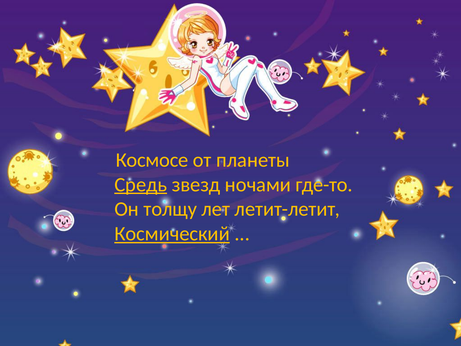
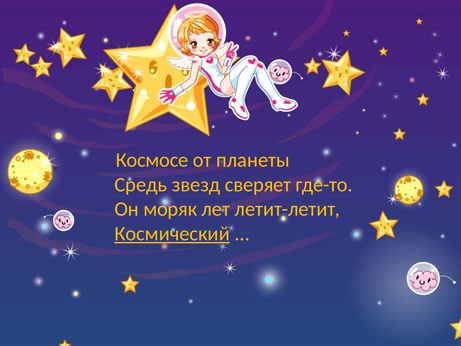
Средь underline: present -> none (141, 184)
ночами: ночами -> сверяет (258, 184)
толщу: толщу -> моряк (170, 209)
